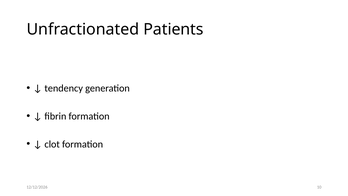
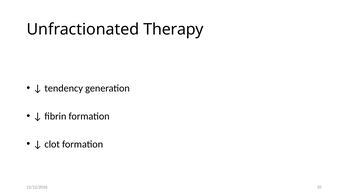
Patients: Patients -> Therapy (174, 29)
